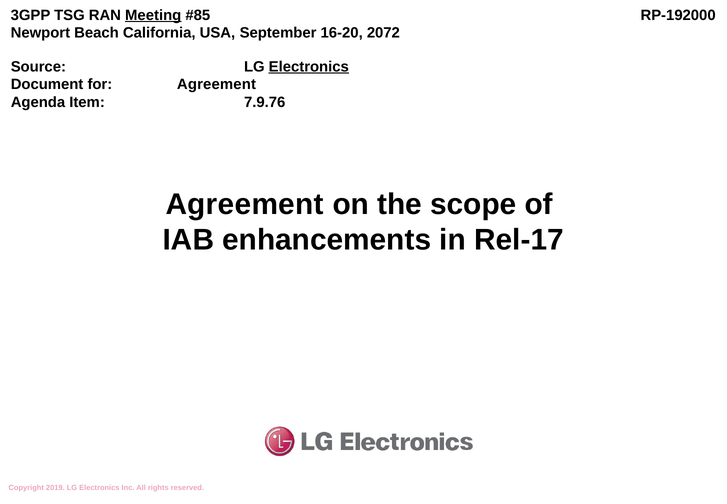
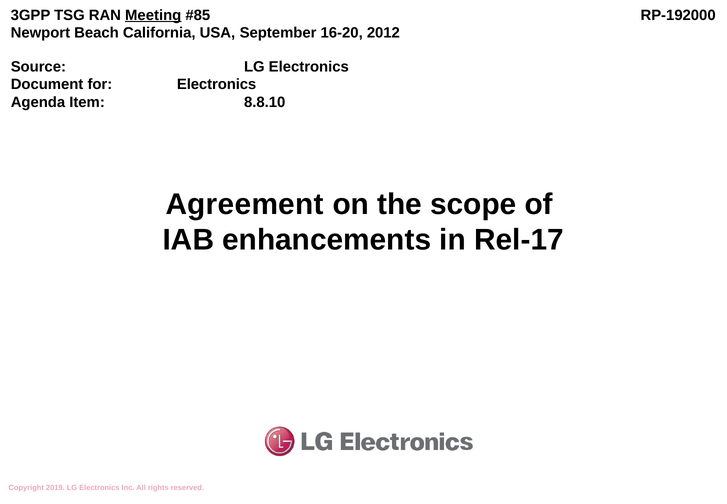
2072: 2072 -> 2012 (383, 33)
Electronics underline: present -> none (309, 67)
for Agreement: Agreement -> Electronics (217, 84)
7.9.76: 7.9.76 -> 8.8.10 (265, 102)
